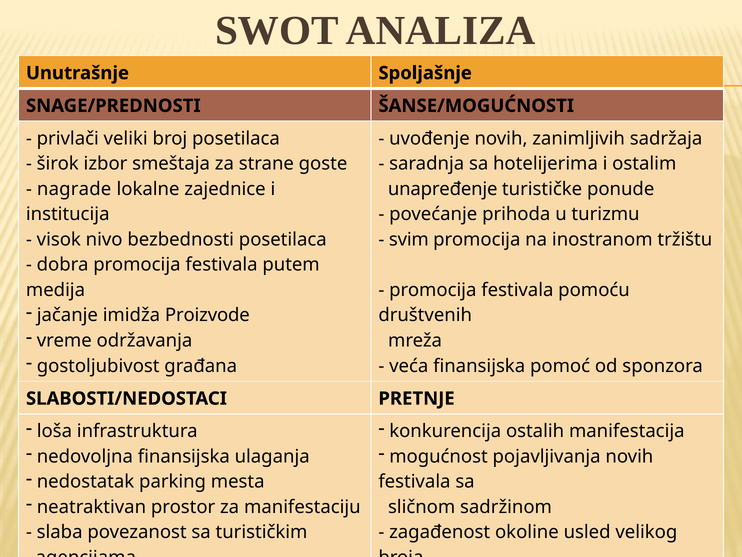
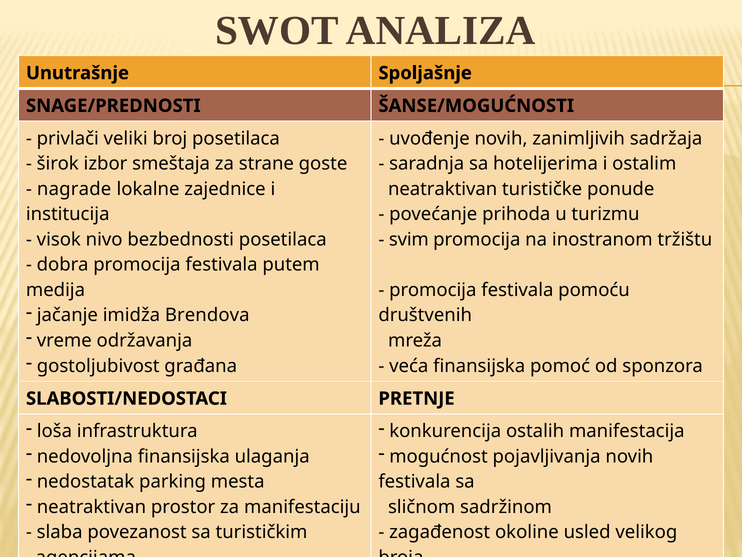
unapređenje: unapređenje -> neatraktivan (443, 189)
Proizvode: Proizvode -> Brendova (207, 315)
